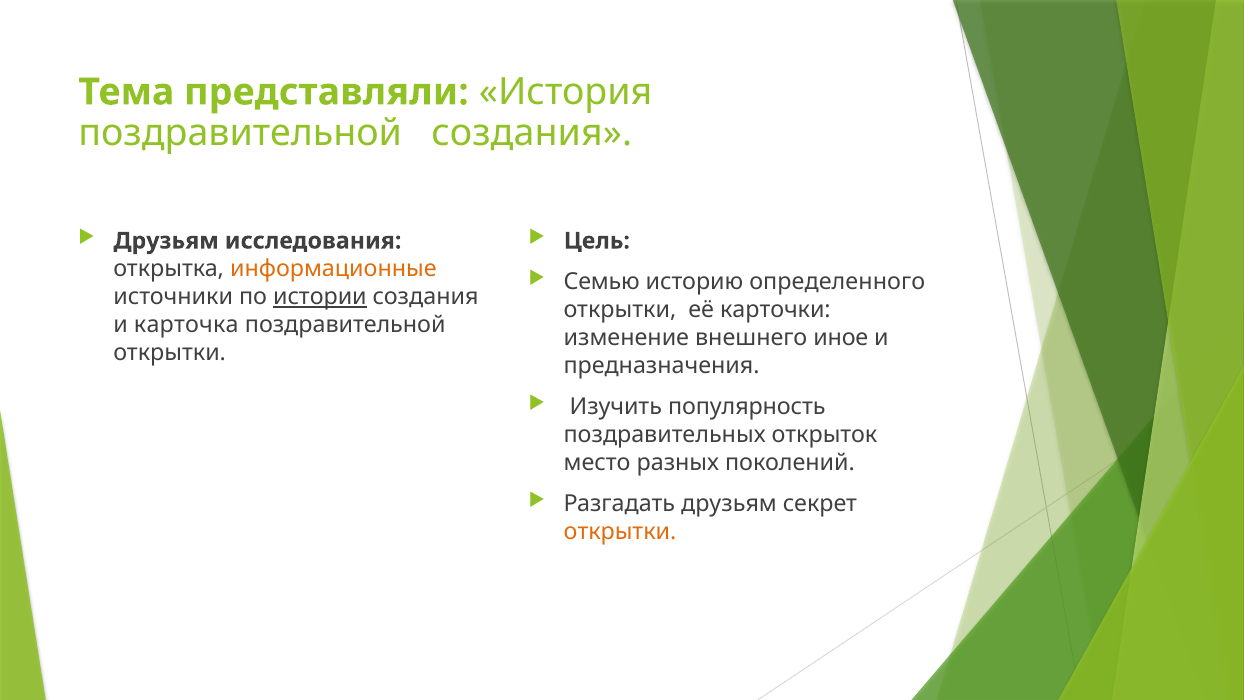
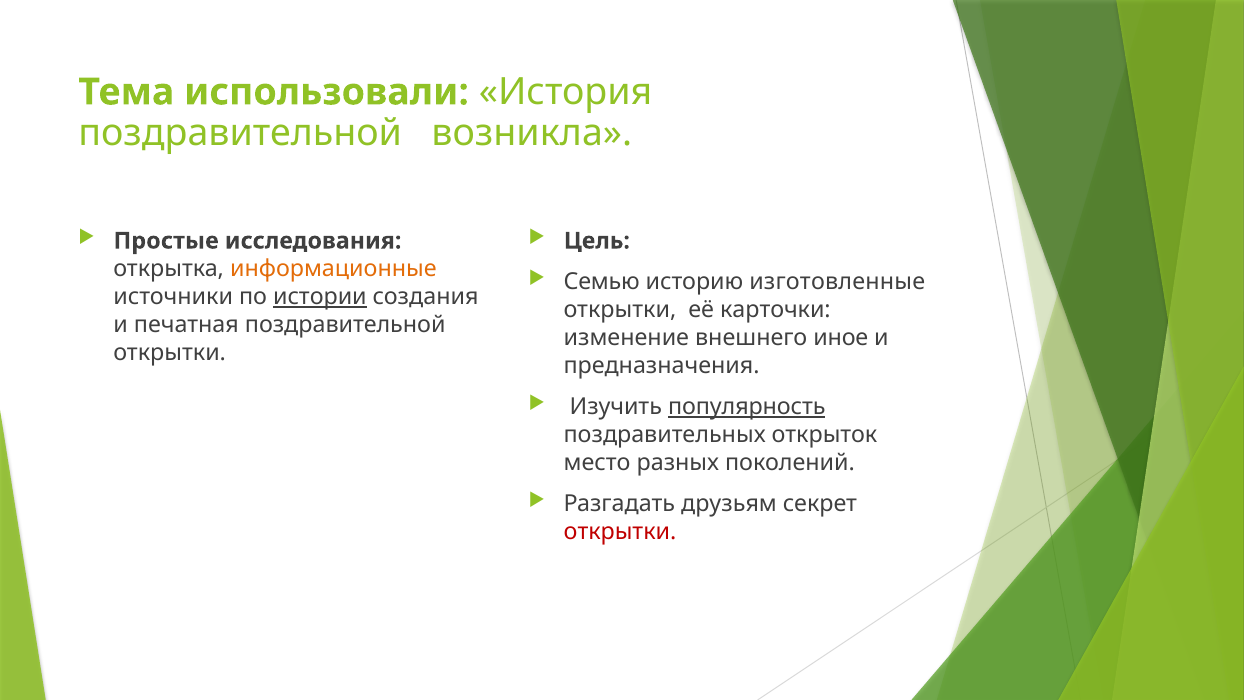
представляли: представляли -> использовали (327, 92)
поздравительной создания: создания -> возникла (532, 133)
Друзьям: Друзьям -> Простые (166, 241)
определенного: определенного -> изготовленные (837, 282)
карточка: карточка -> печатная (186, 325)
популярность underline: none -> present (747, 407)
открытки colour: orange -> red (620, 532)
